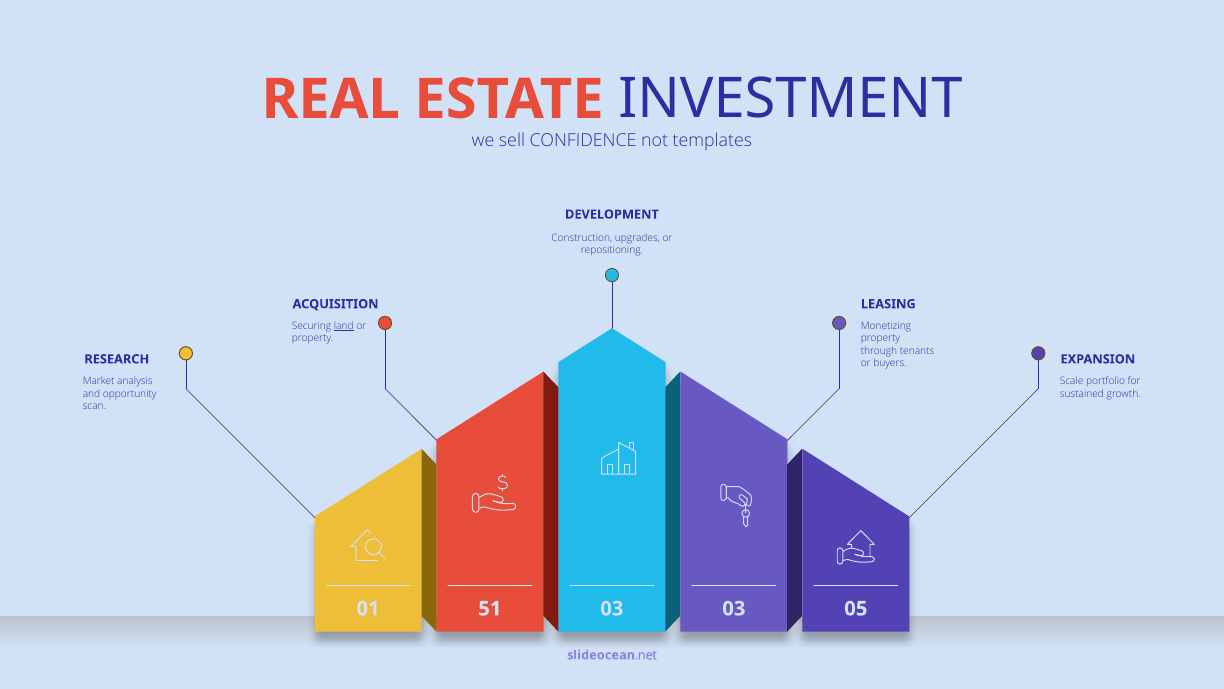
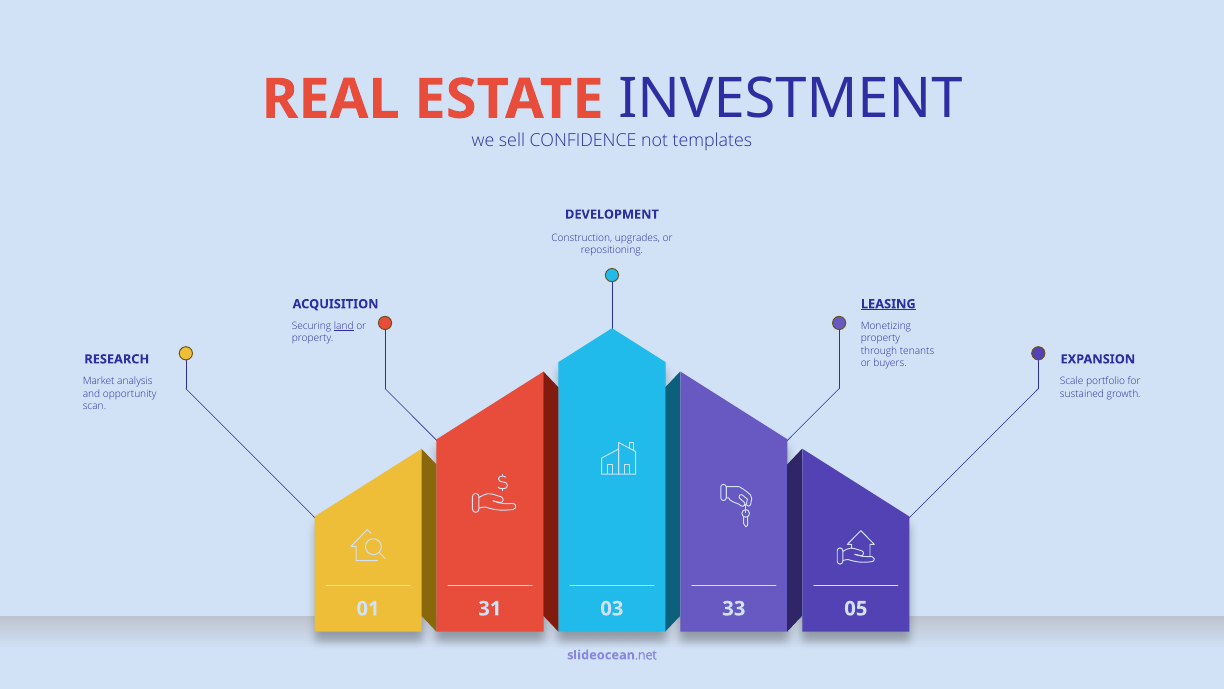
LEASING underline: none -> present (888, 304)
51: 51 -> 31 (490, 608)
03 03: 03 -> 33 (734, 608)
